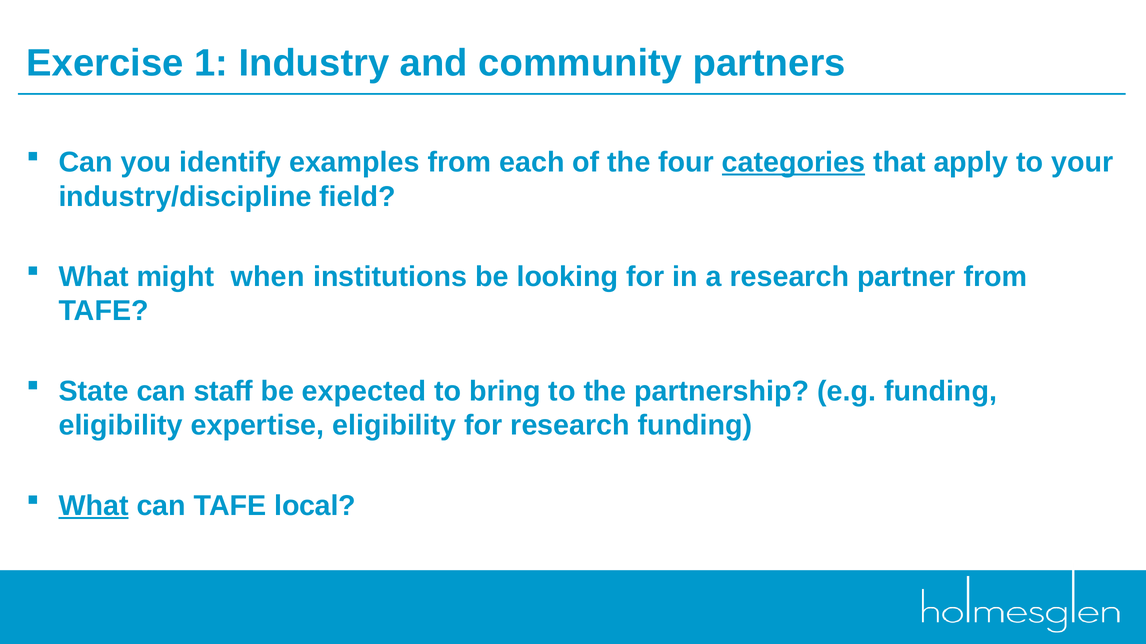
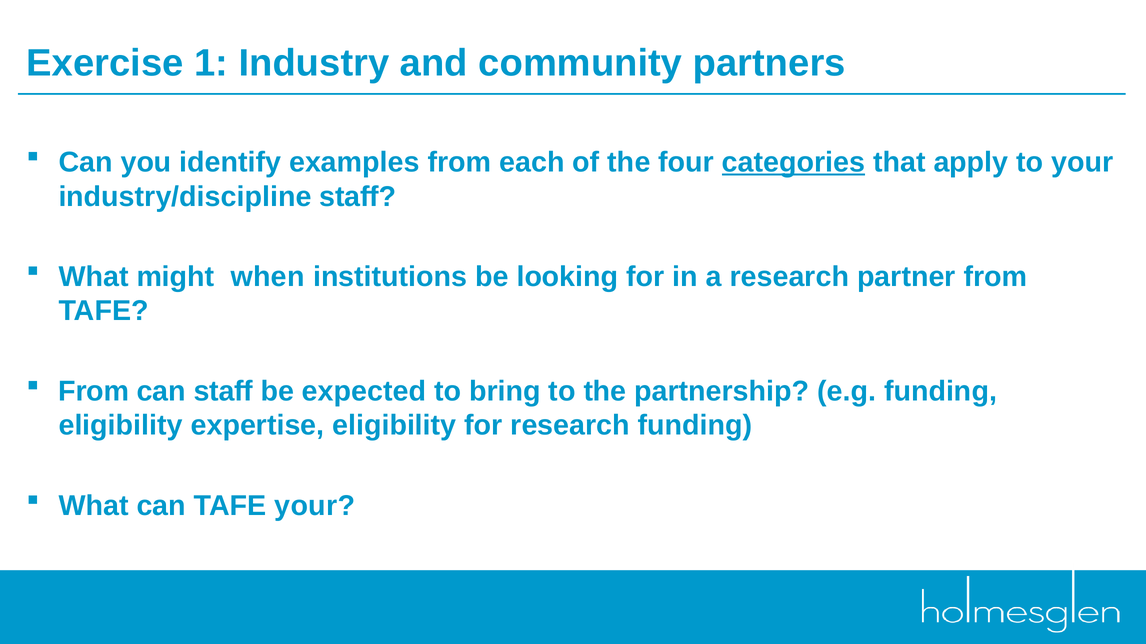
industry/discipline field: field -> staff (358, 197)
State: State -> From (94, 392)
What underline: present -> none (94, 506)
TAFE local: local -> your (315, 506)
